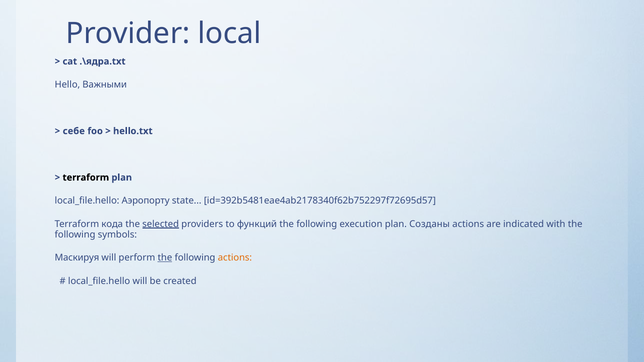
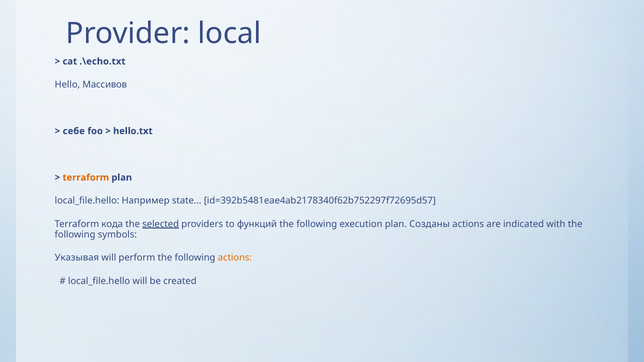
.\ядра.txt: .\ядра.txt -> .\echo.txt (102, 61)
Важными: Важными -> Массивов (105, 85)
terraform colour: black -> orange (86, 178)
Аэропорту: Аэропорту -> Например (146, 201)
Маскируя: Маскируя -> Указывая (77, 258)
the underline: present -> none (165, 258)
